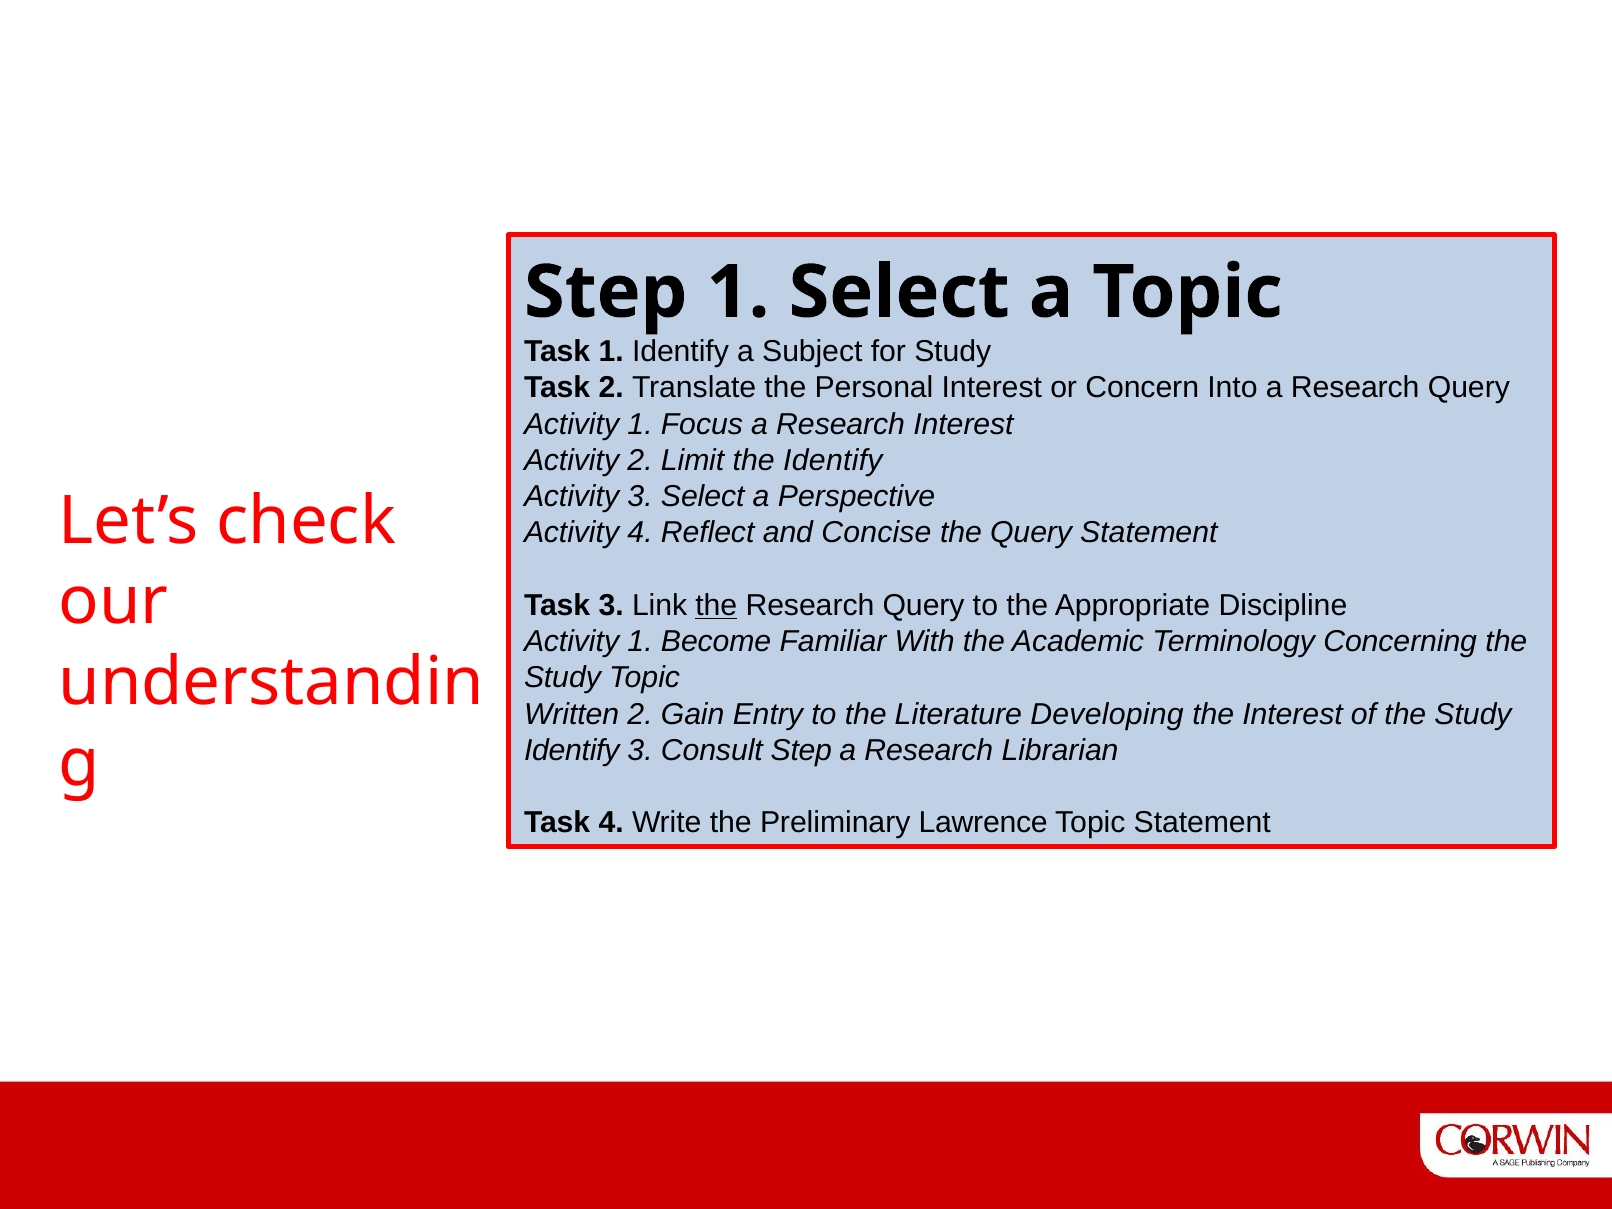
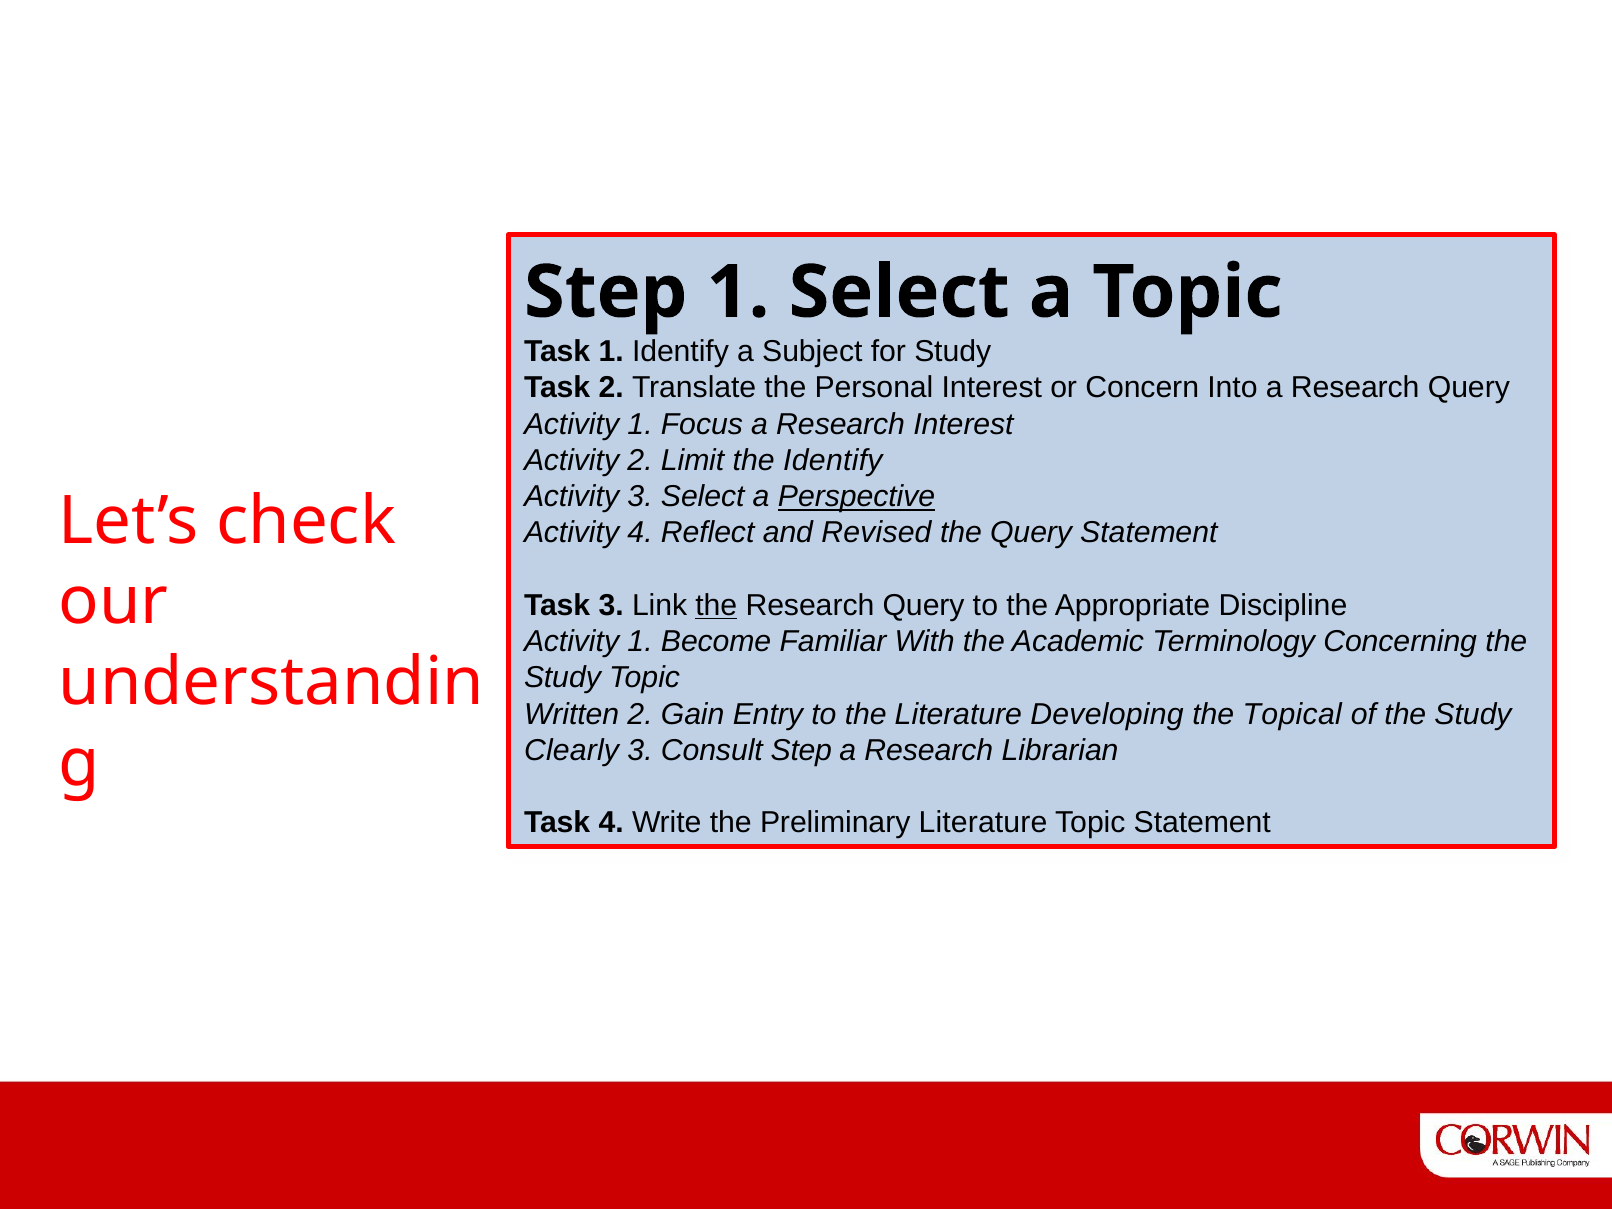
Perspective underline: none -> present (857, 497)
Concise: Concise -> Revised (876, 533)
the Interest: Interest -> Topical (1292, 714)
Identify: Identify -> Clearly (572, 750)
Preliminary Lawrence: Lawrence -> Literature (983, 823)
